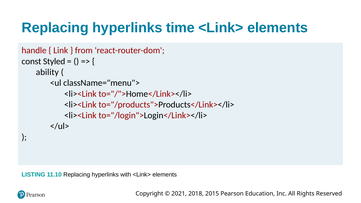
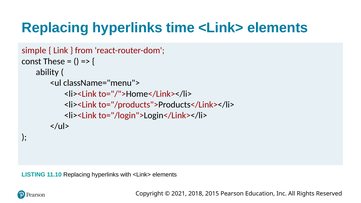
handle: handle -> simple (34, 51)
Styled: Styled -> These (54, 61)
